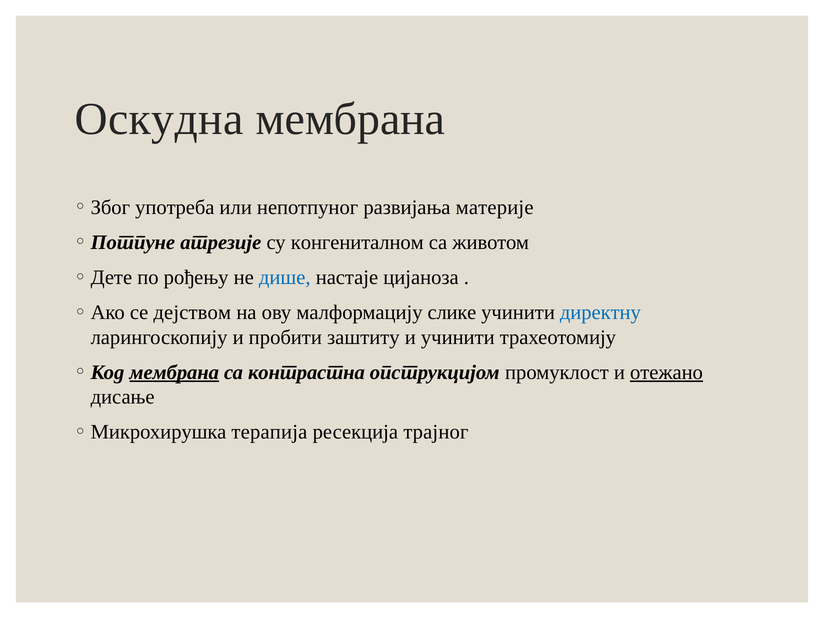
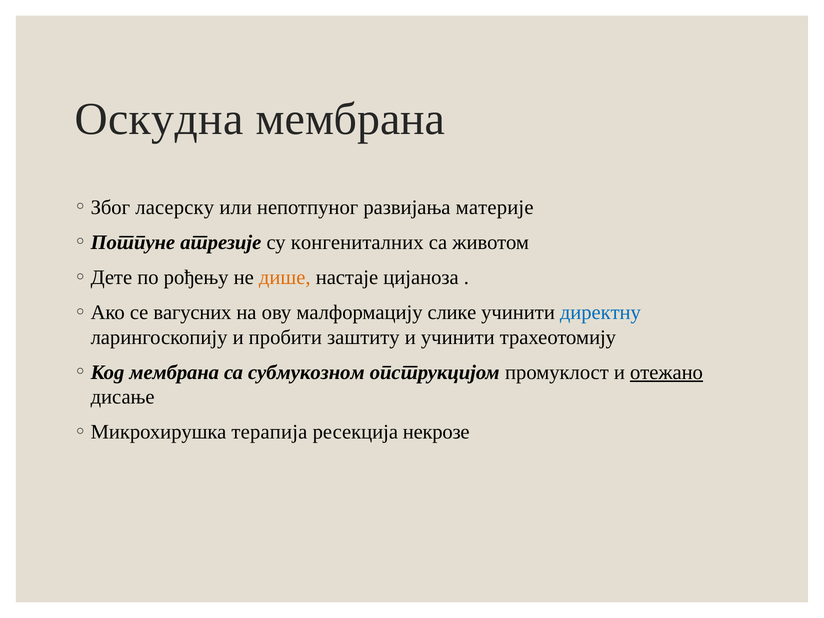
употреба: употреба -> ласерску (175, 207)
конгениталном: конгениталном -> конгениталних (357, 242)
дише colour: blue -> orange (285, 278)
дејством: дејством -> вагусних (192, 313)
мембрана underline: present -> none (174, 372)
контрастна: контрастна -> субмукозном (306, 372)
трајног: трајног -> некрозе (436, 432)
